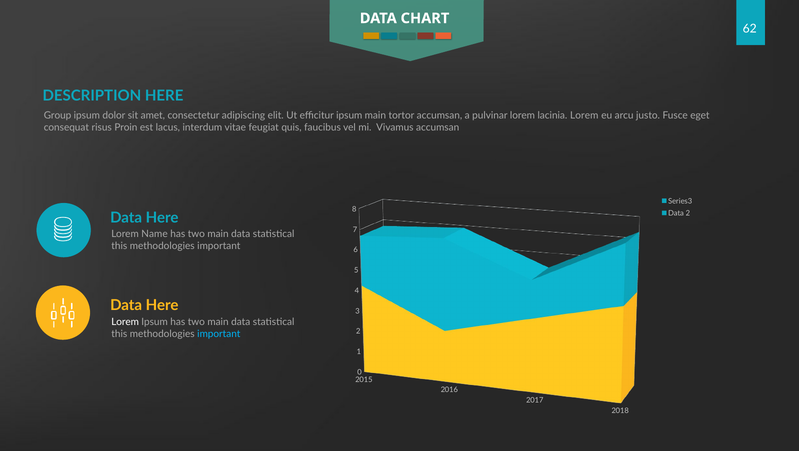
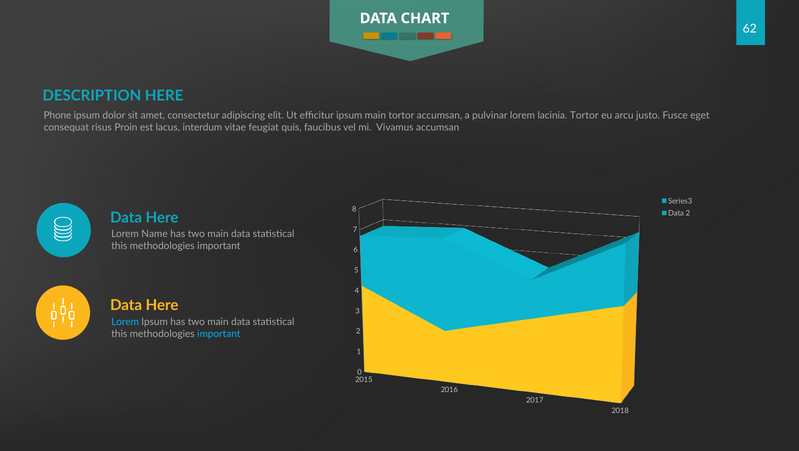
Group: Group -> Phone (58, 116)
lacinia Lorem: Lorem -> Tortor (584, 116)
Lorem colour: white -> light blue (125, 321)
